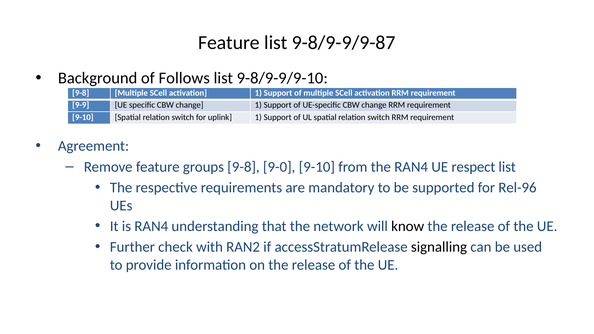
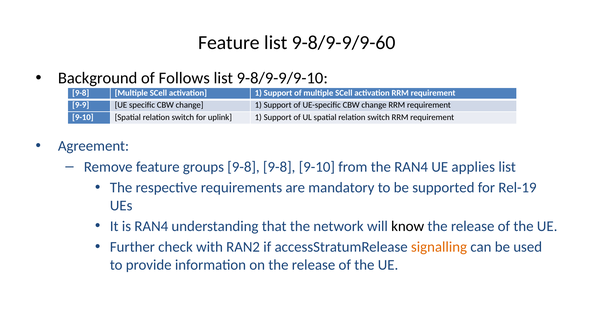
9-8/9-9/9-87: 9-8/9-9/9-87 -> 9-8/9-9/9-60 (344, 43)
9-8 9-0: 9-0 -> 9-8 (279, 167)
respect: respect -> applies (473, 167)
Rel-96: Rel-96 -> Rel-19 (517, 188)
signalling colour: black -> orange (439, 247)
